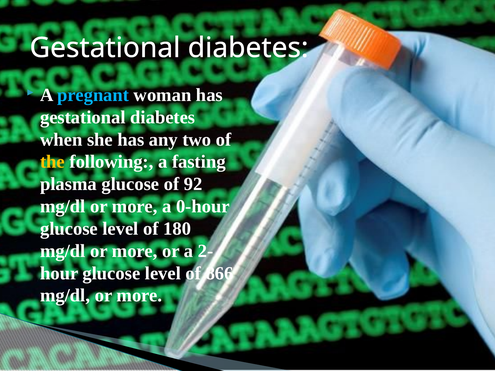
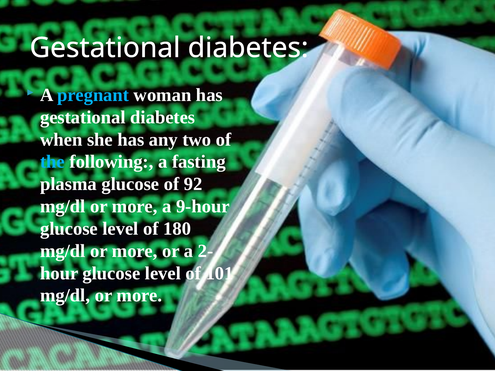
the colour: yellow -> light blue (53, 162)
0-hour: 0-hour -> 9-hour (203, 207)
866: 866 -> 101 (220, 273)
